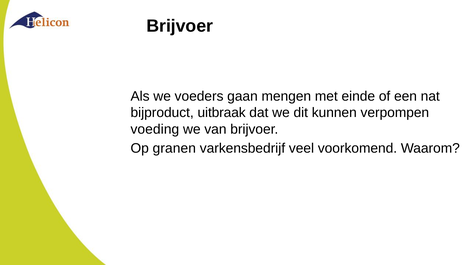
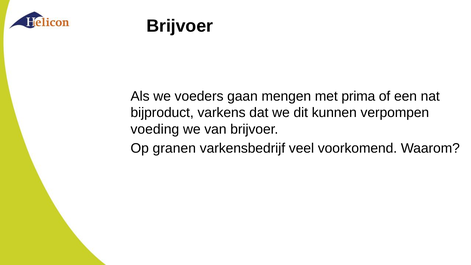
einde: einde -> prima (358, 96)
uitbraak: uitbraak -> varkens (222, 113)
